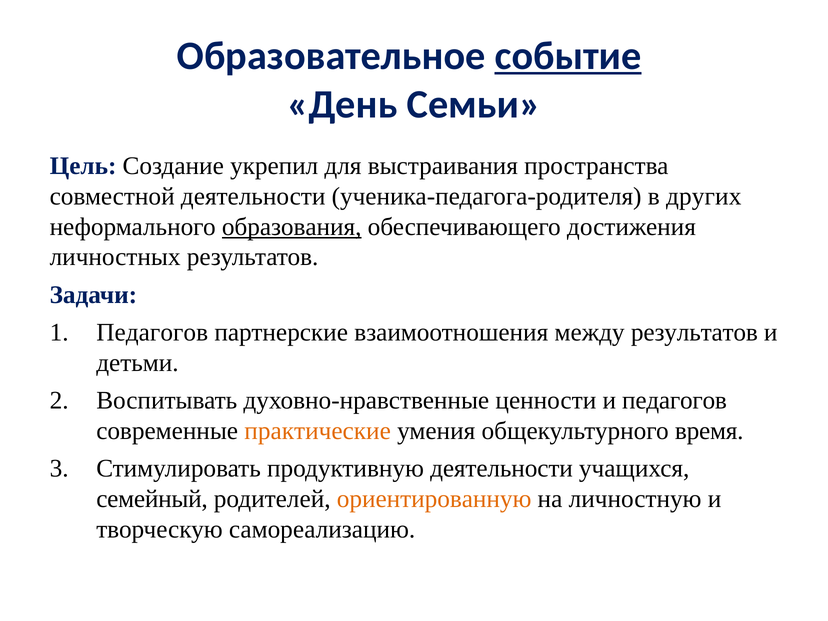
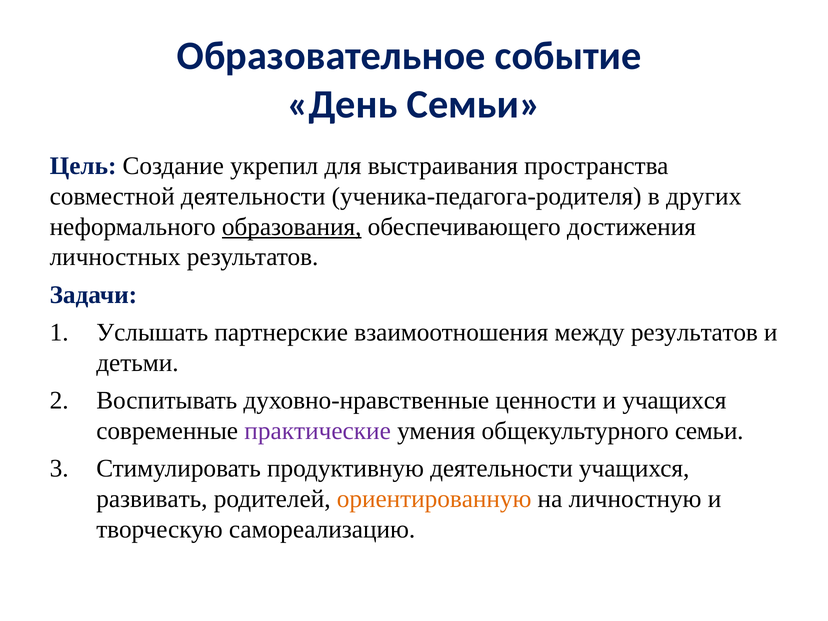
событие underline: present -> none (568, 56)
Педагогов: Педагогов -> Услышать (152, 332)
и педагогов: педагогов -> учащихся (674, 401)
практические colour: orange -> purple (318, 431)
общекультурного время: время -> семьи (709, 431)
семейный: семейный -> развивать (152, 499)
